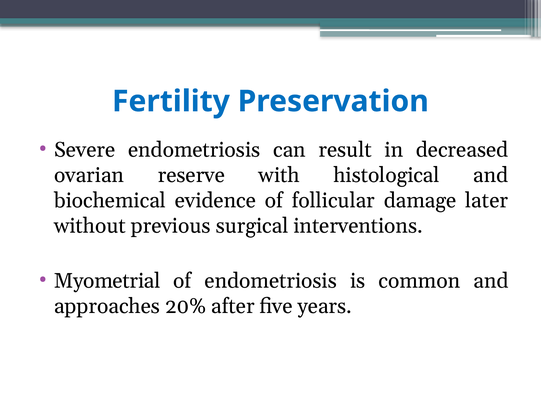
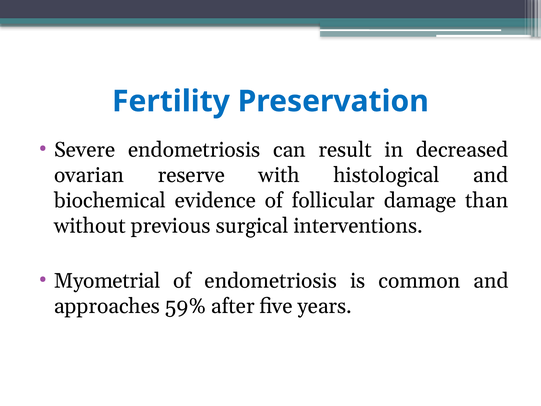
later: later -> than (487, 200)
20%: 20% -> 59% (186, 306)
